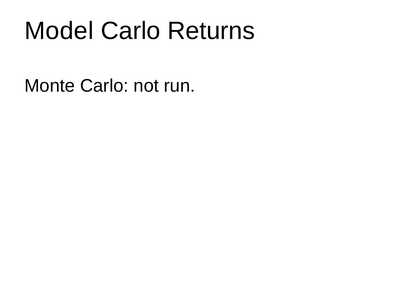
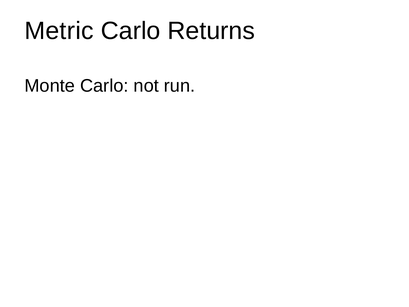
Model: Model -> Metric (59, 31)
